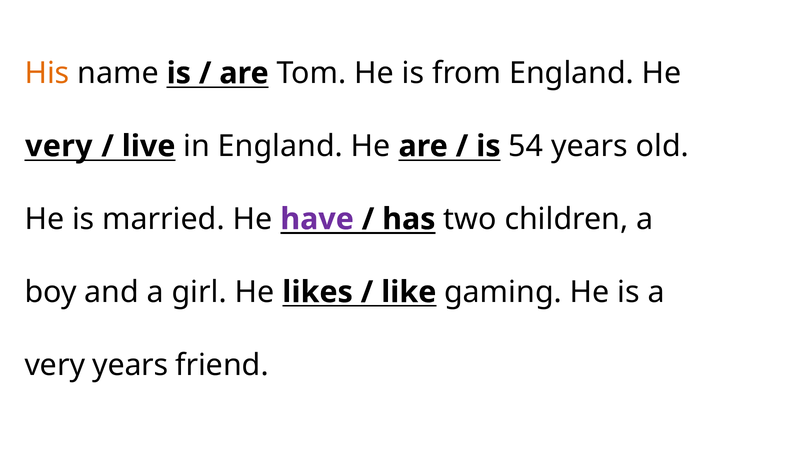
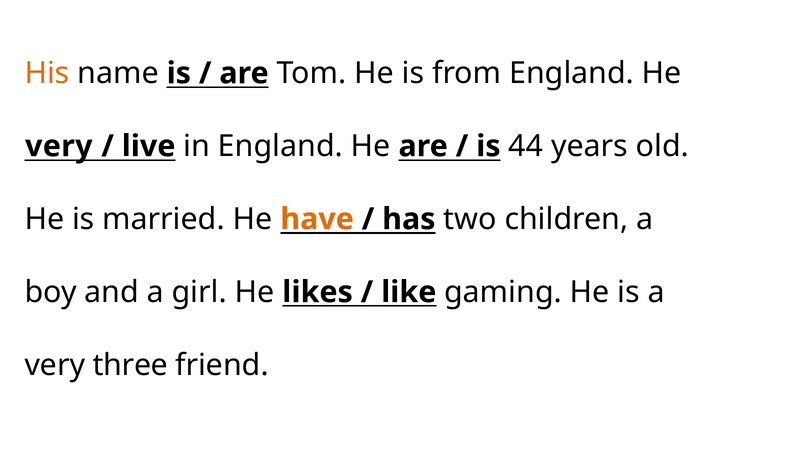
54: 54 -> 44 (526, 146)
have colour: purple -> orange (317, 219)
very years: years -> three (130, 365)
